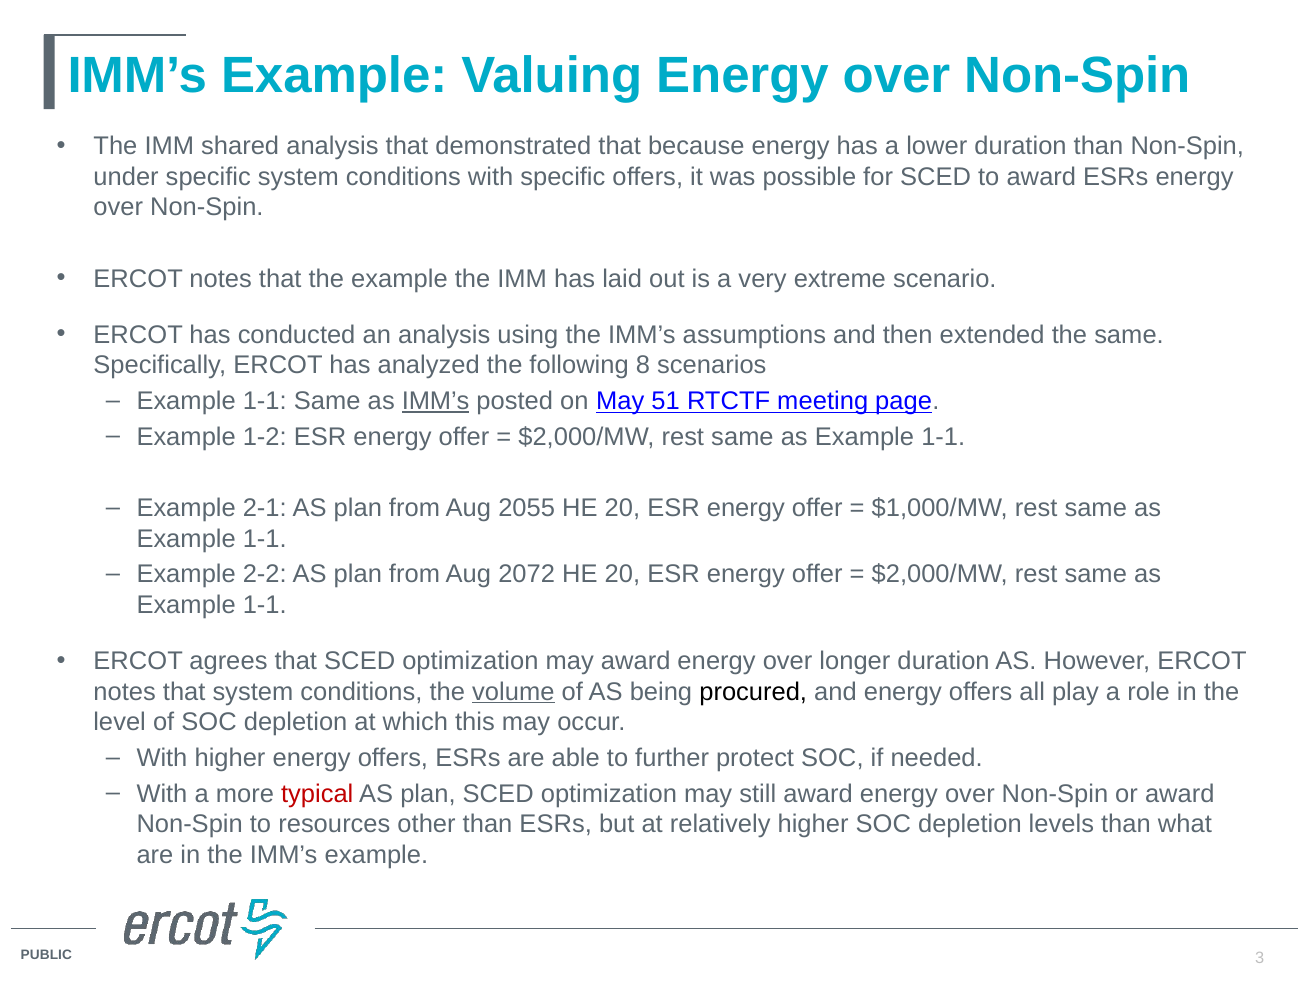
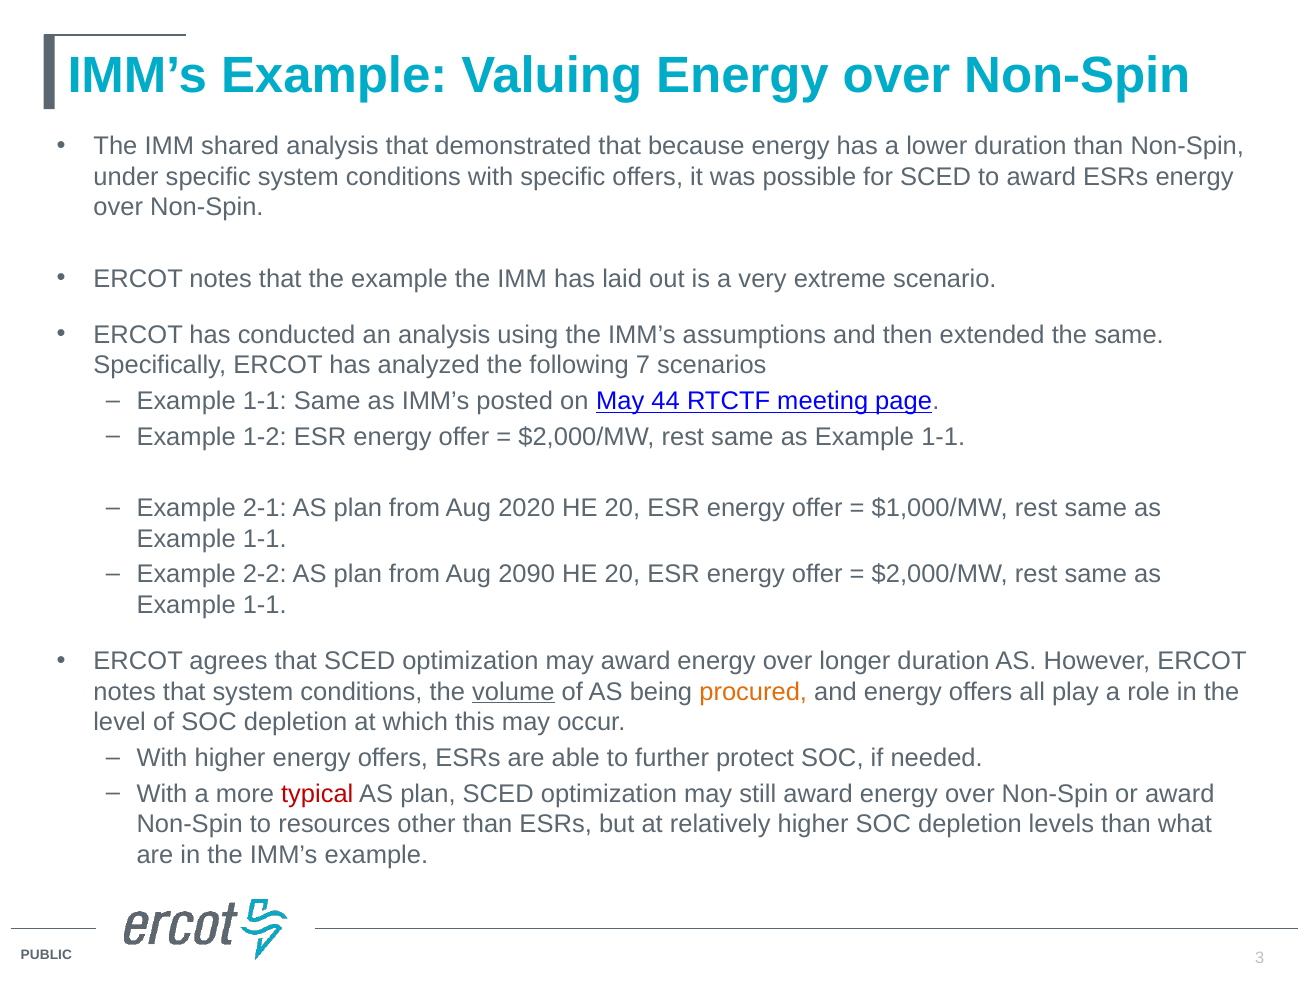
8: 8 -> 7 (643, 365)
IMM’s underline: present -> none (436, 401)
51: 51 -> 44 (666, 401)
2055: 2055 -> 2020 (527, 508)
2072: 2072 -> 2090 (527, 575)
procured colour: black -> orange (753, 692)
